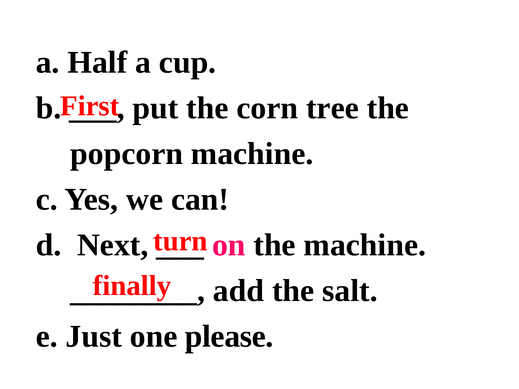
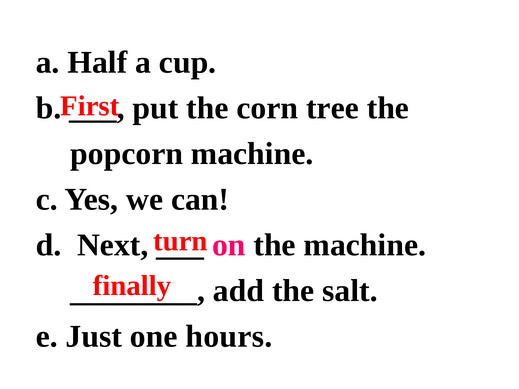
please: please -> hours (229, 336)
